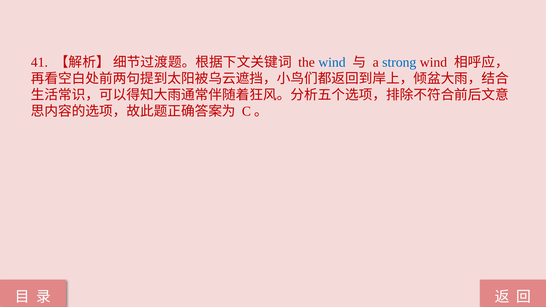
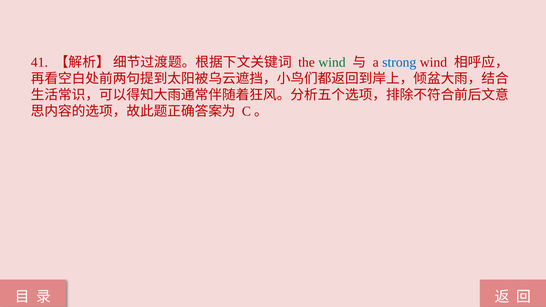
wind colour: blue -> green (332, 62)
